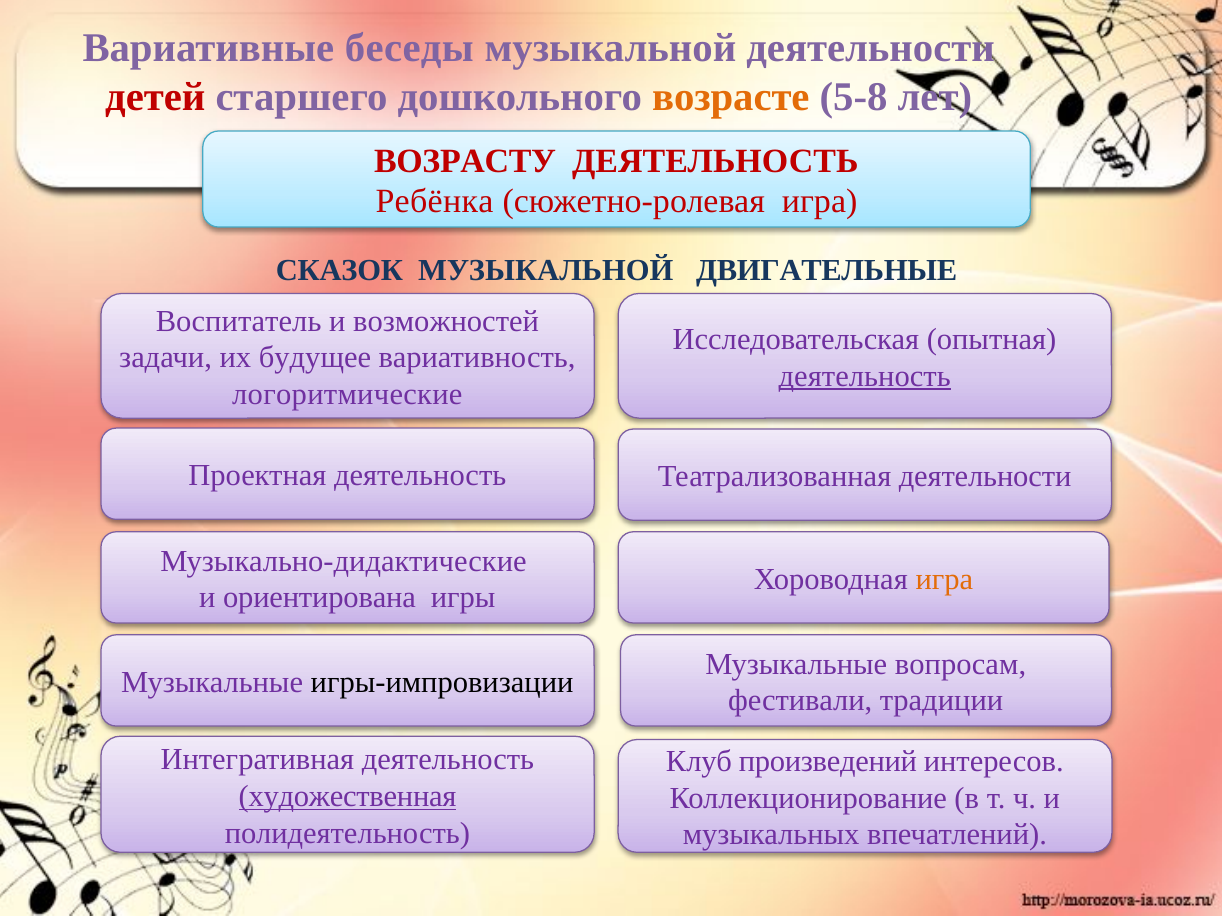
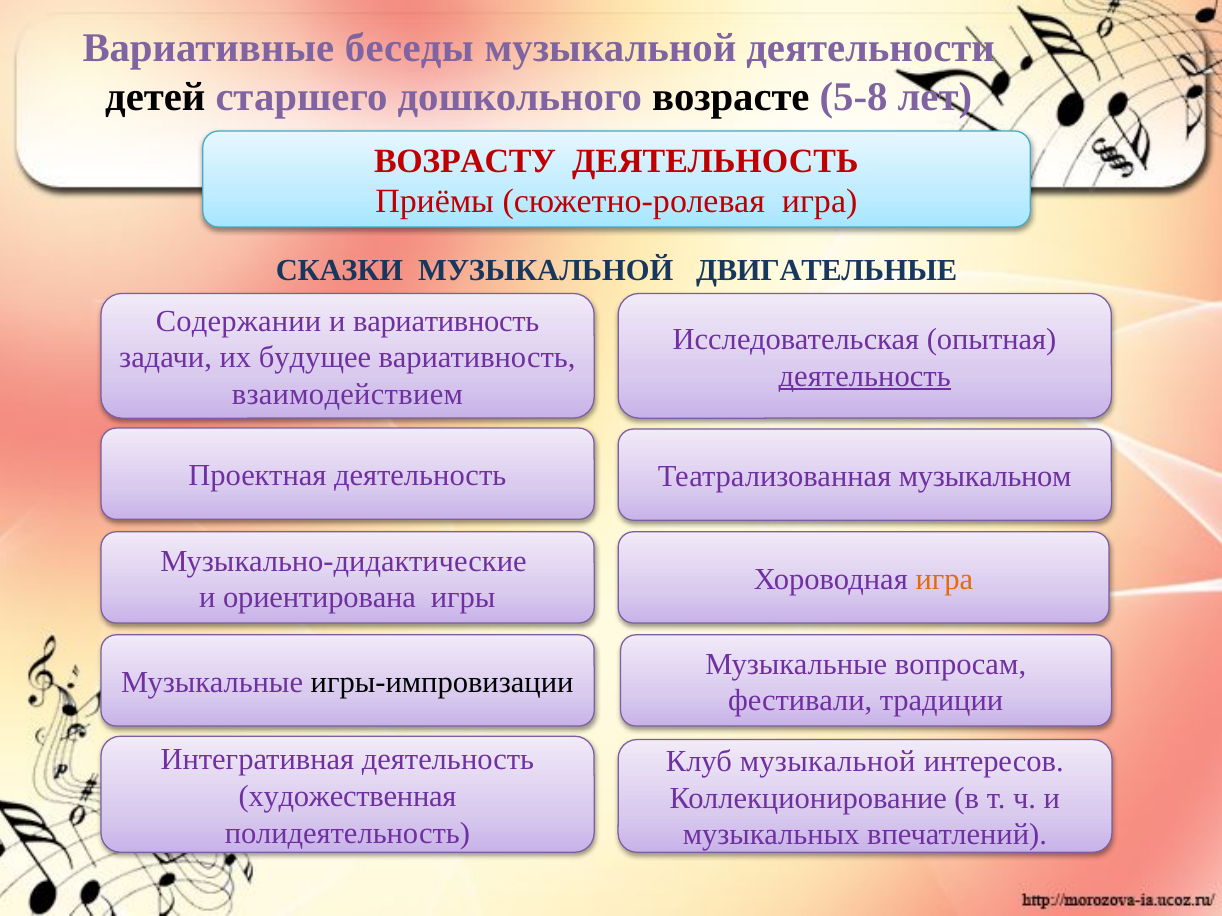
детей colour: red -> black (155, 97)
возрасте colour: orange -> black (731, 97)
Ребёнка: Ребёнка -> Приёмы (435, 202)
СКАЗОК: СКАЗОК -> СКАЗКИ (339, 271)
Воспитатель: Воспитатель -> Содержании (239, 321)
и возможностей: возможностей -> вариативность (446, 321)
логоритмические: логоритмические -> взаимодействием (347, 395)
Театрализованная деятельности: деятельности -> музыкальном (985, 477)
Клуб произведений: произведений -> музыкальной (828, 762)
художественная underline: present -> none (348, 797)
